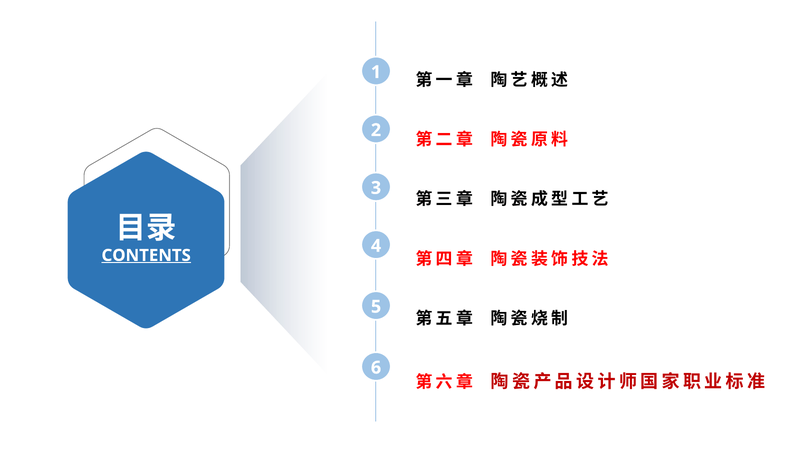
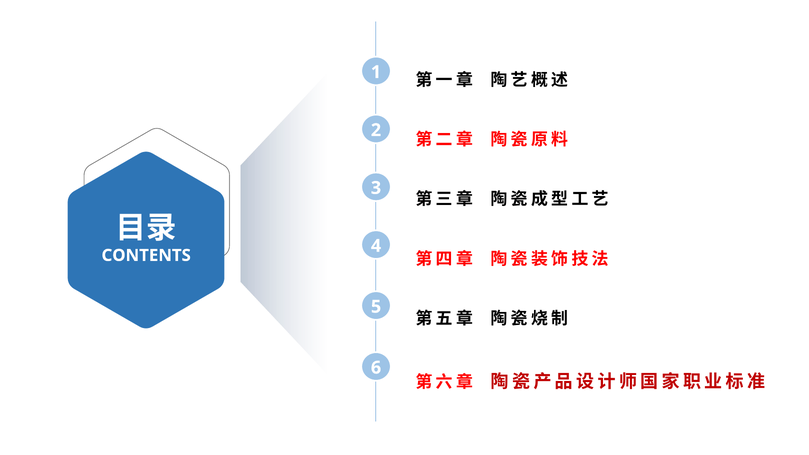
CONTENTS underline: present -> none (146, 255)
